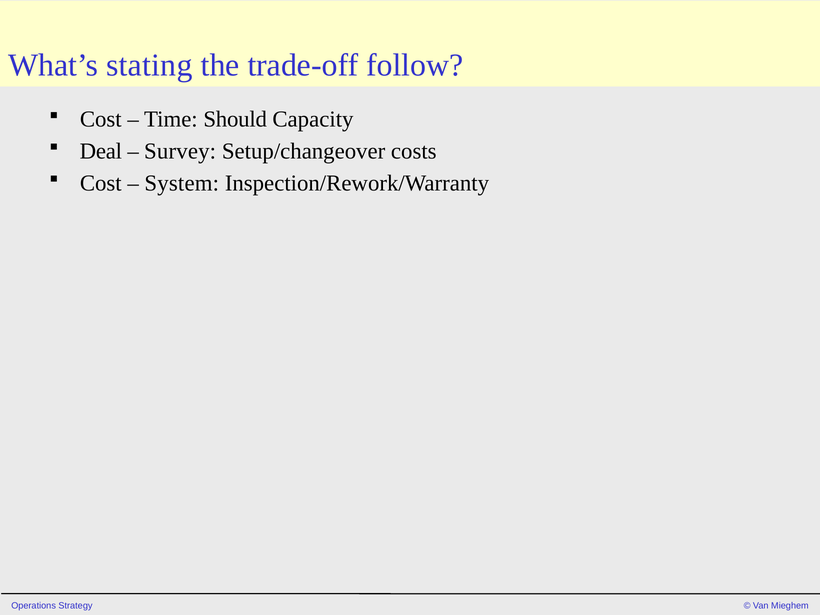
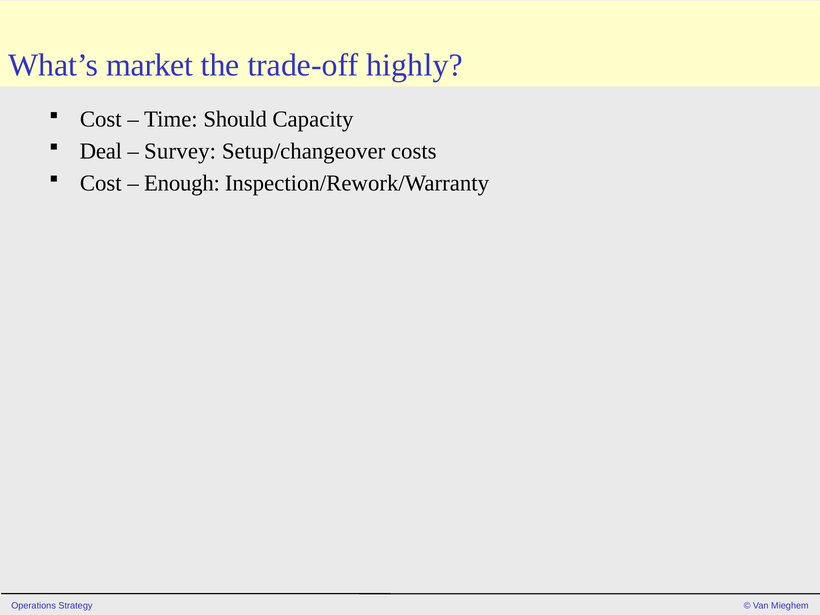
stating: stating -> market (150, 65)
follow: follow -> highly (415, 65)
System: System -> Enough (182, 183)
